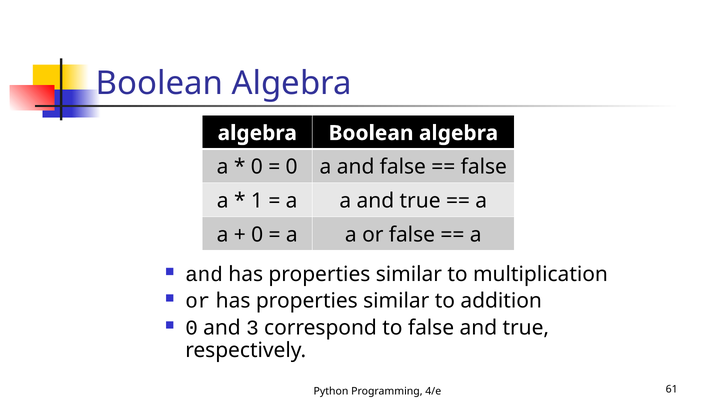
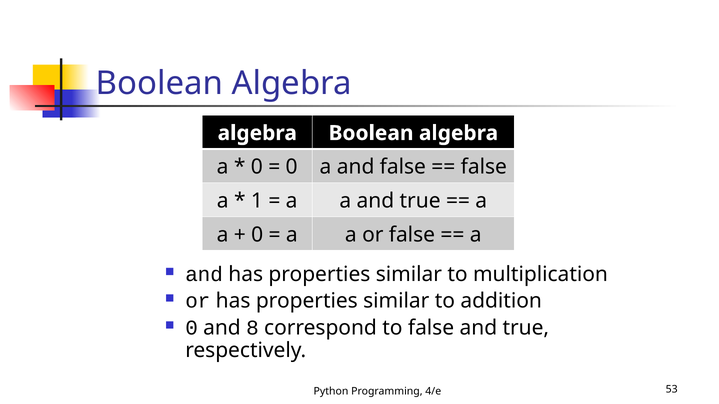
3: 3 -> 8 (252, 328)
61: 61 -> 53 (672, 390)
